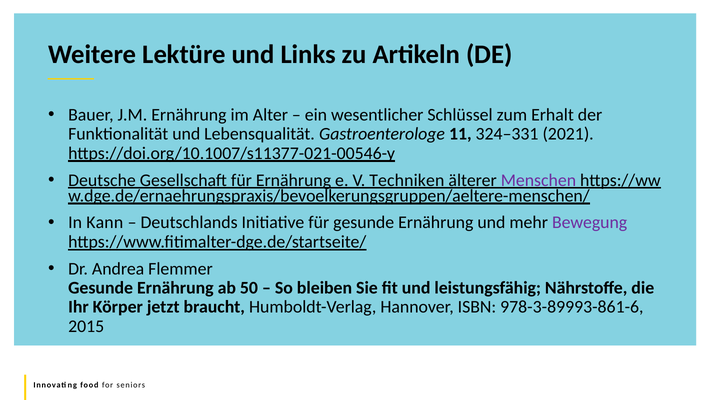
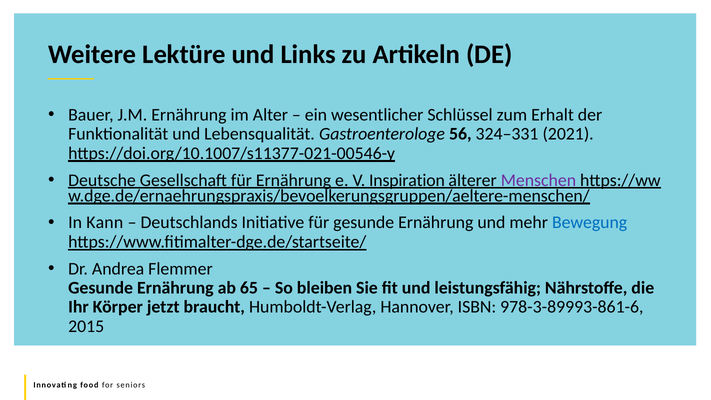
11: 11 -> 56 (460, 134)
Techniken: Techniken -> Inspiration (407, 180)
Bewegung colour: purple -> blue (590, 223)
50: 50 -> 65 (249, 288)
